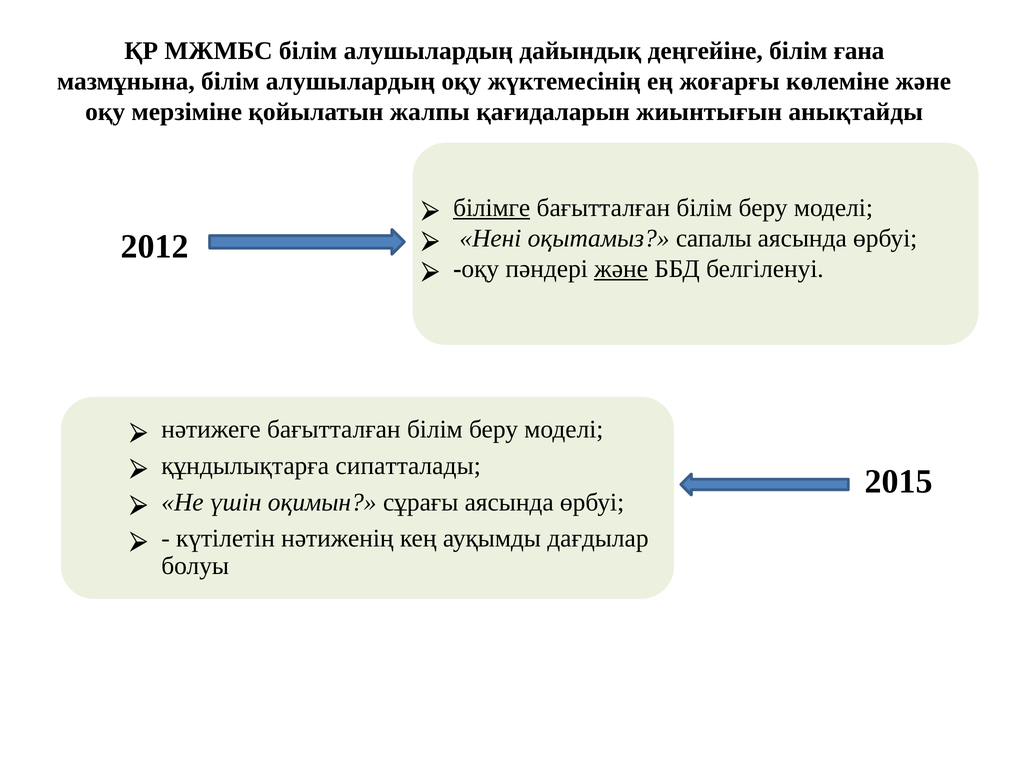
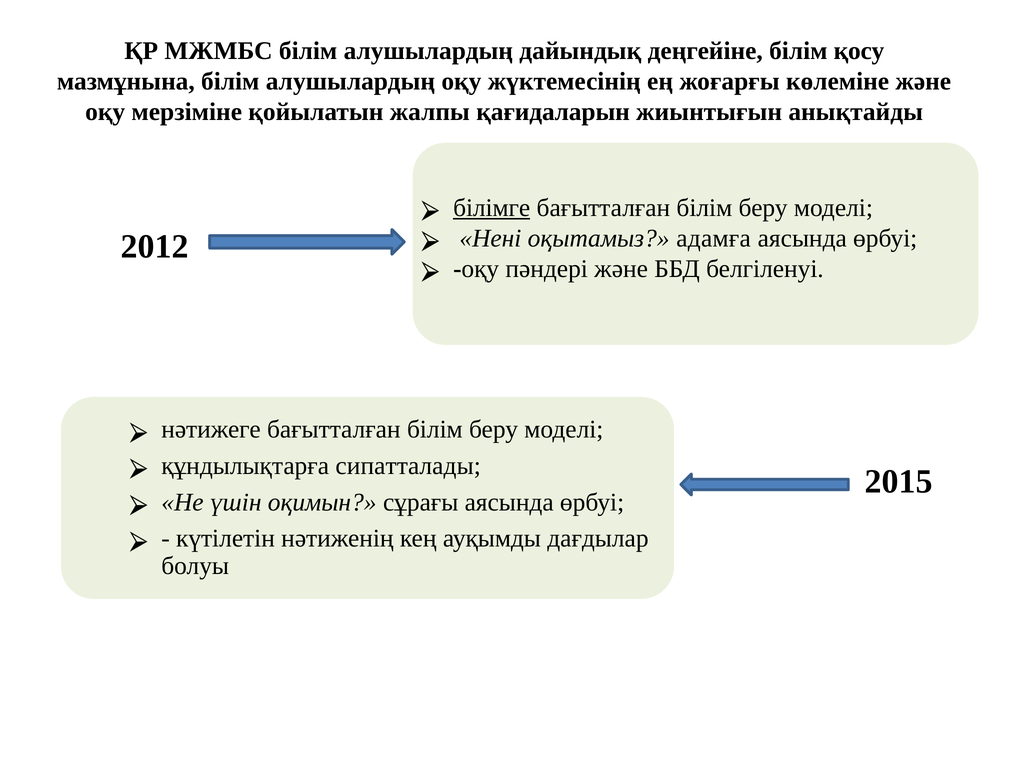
ғана: ғана -> қосу (859, 51)
сапалы: сапалы -> адамға (714, 238)
және underline: present -> none (621, 269)
